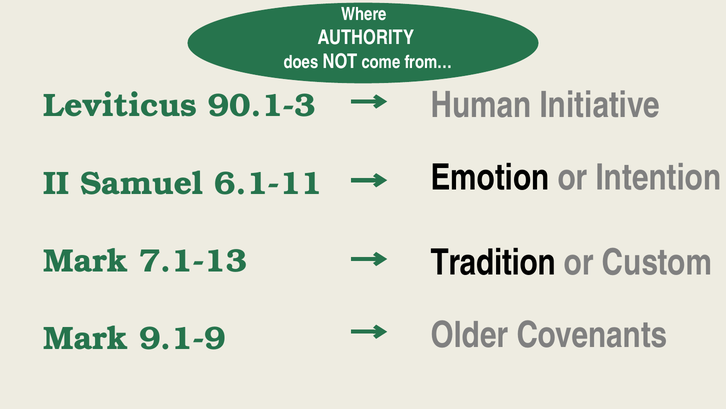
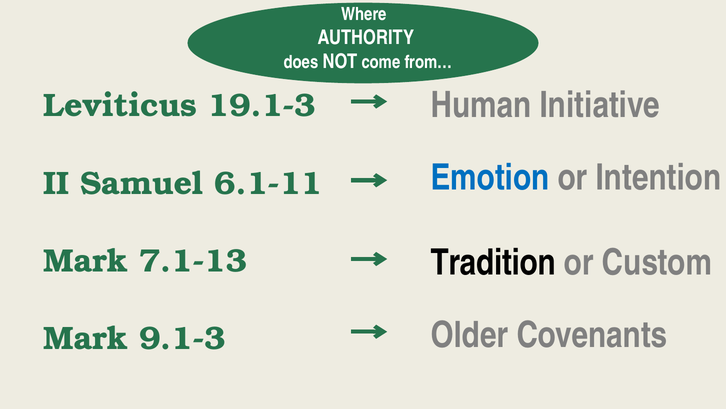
90.1-3: 90.1-3 -> 19.1-3 (262, 106)
Emotion colour: black -> blue (490, 178)
9.1-9: 9.1-9 -> 9.1-3 (182, 338)
